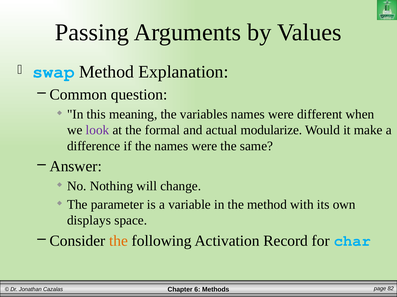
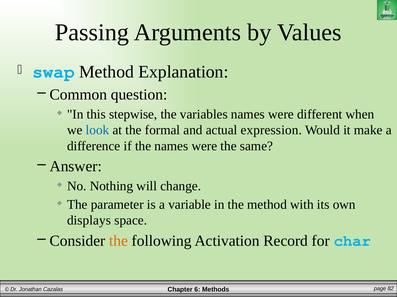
meaning: meaning -> stepwise (133, 115)
look colour: purple -> blue (97, 130)
modularize: modularize -> expression (271, 130)
